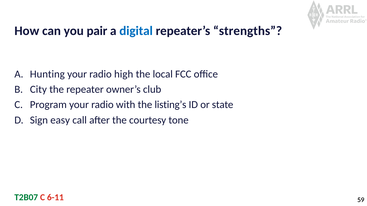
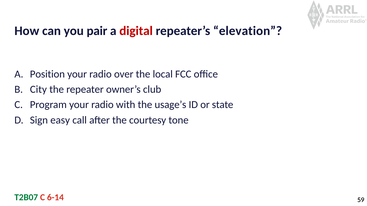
digital colour: blue -> red (136, 31)
strengths: strengths -> elevation (248, 31)
Hunting: Hunting -> Position (47, 74)
high: high -> over (124, 74)
listing’s: listing’s -> usage’s (170, 105)
6-11: 6-11 -> 6-14 (55, 198)
